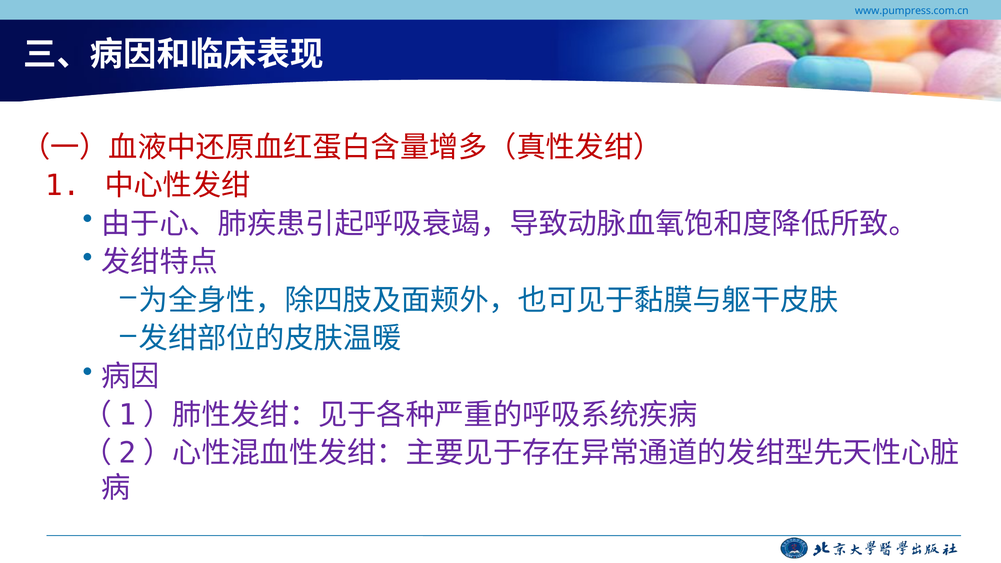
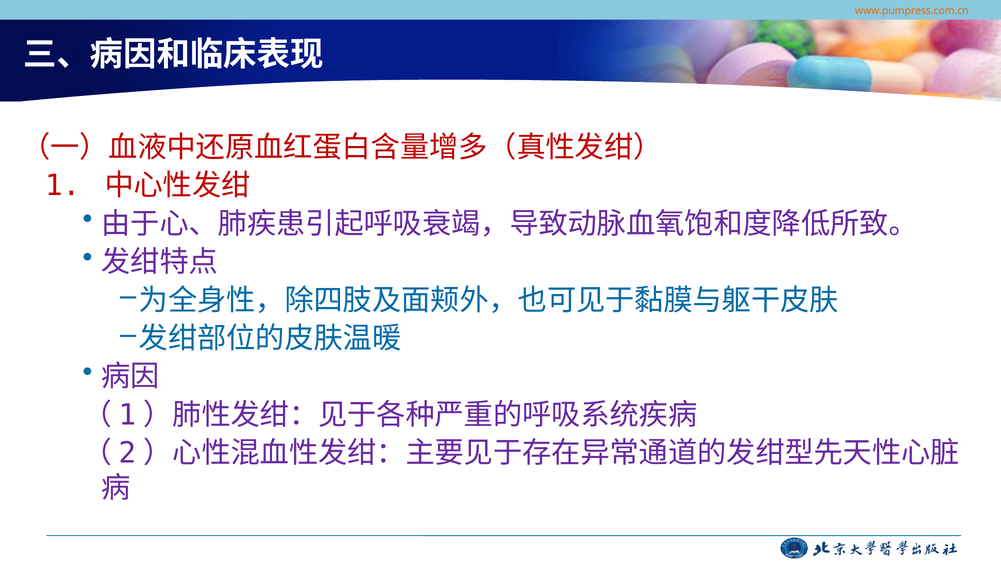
www.pumpress.com.cn colour: blue -> orange (912, 11)
